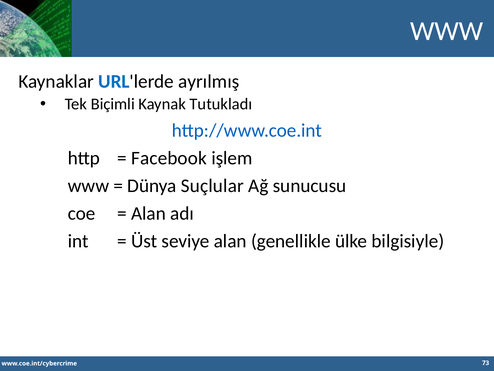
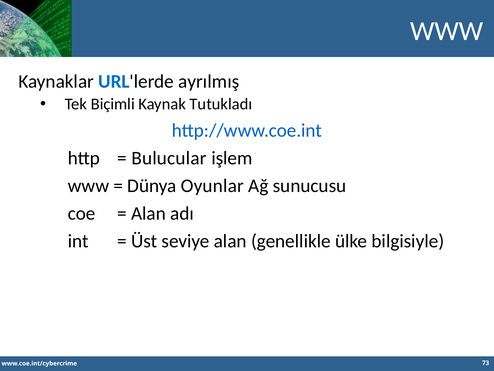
Facebook: Facebook -> Bulucular (169, 158)
Suçlular: Suçlular -> Oyunlar (212, 186)
